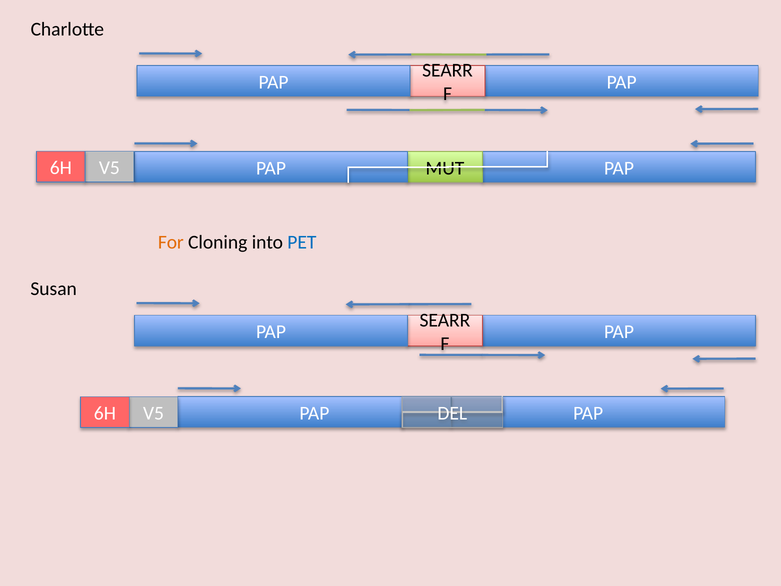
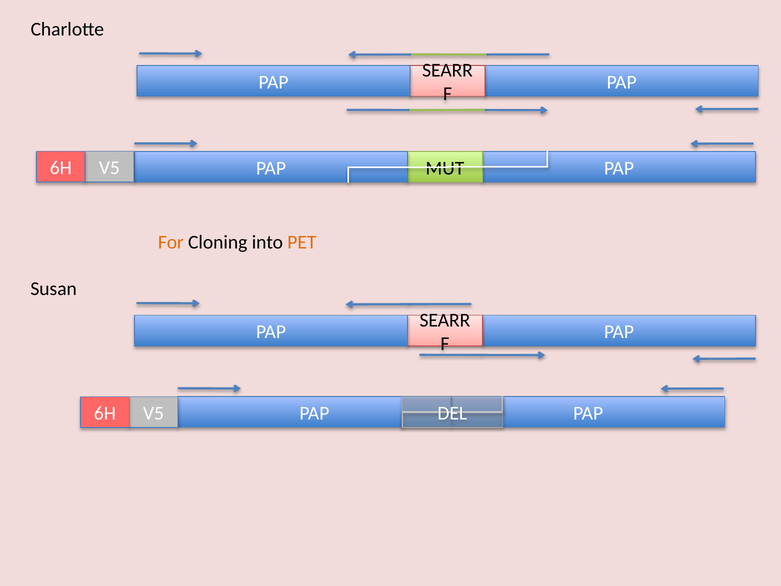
PET colour: blue -> orange (302, 242)
